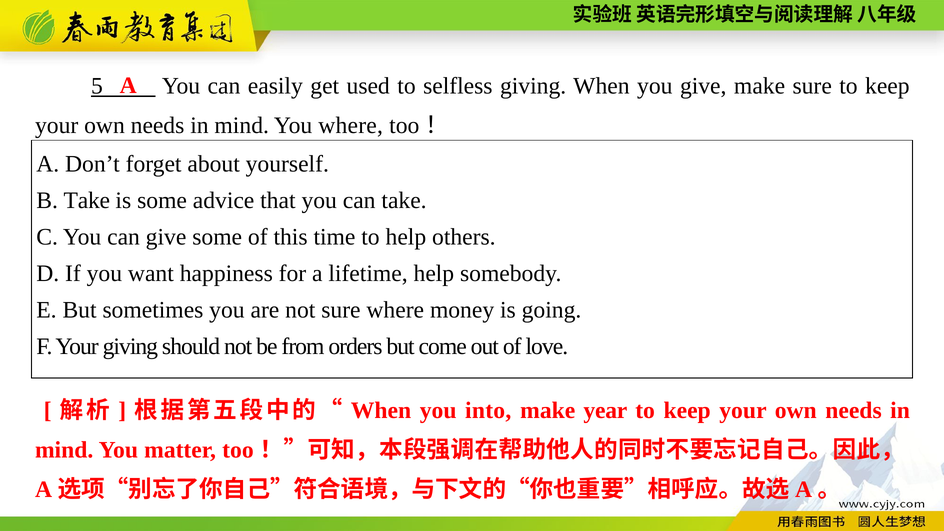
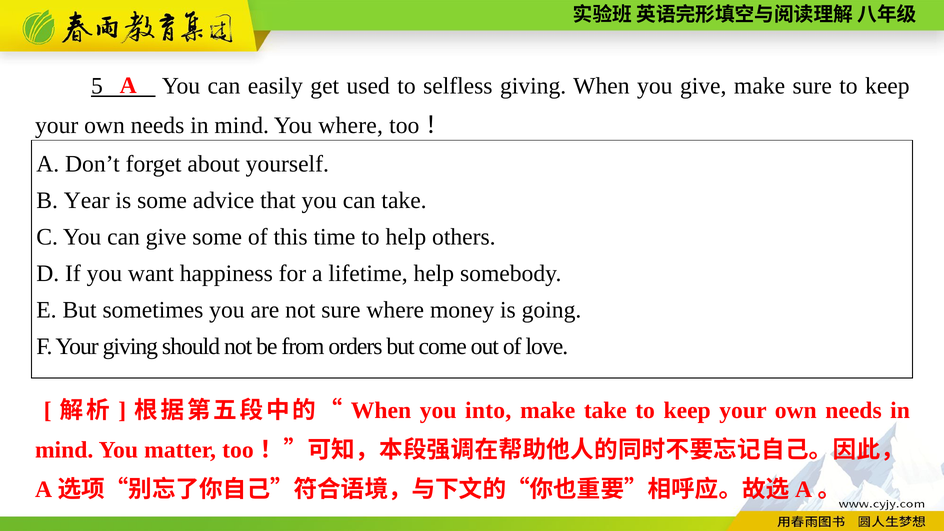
B Take: Take -> Year (87, 200)
make year: year -> take (605, 410)
